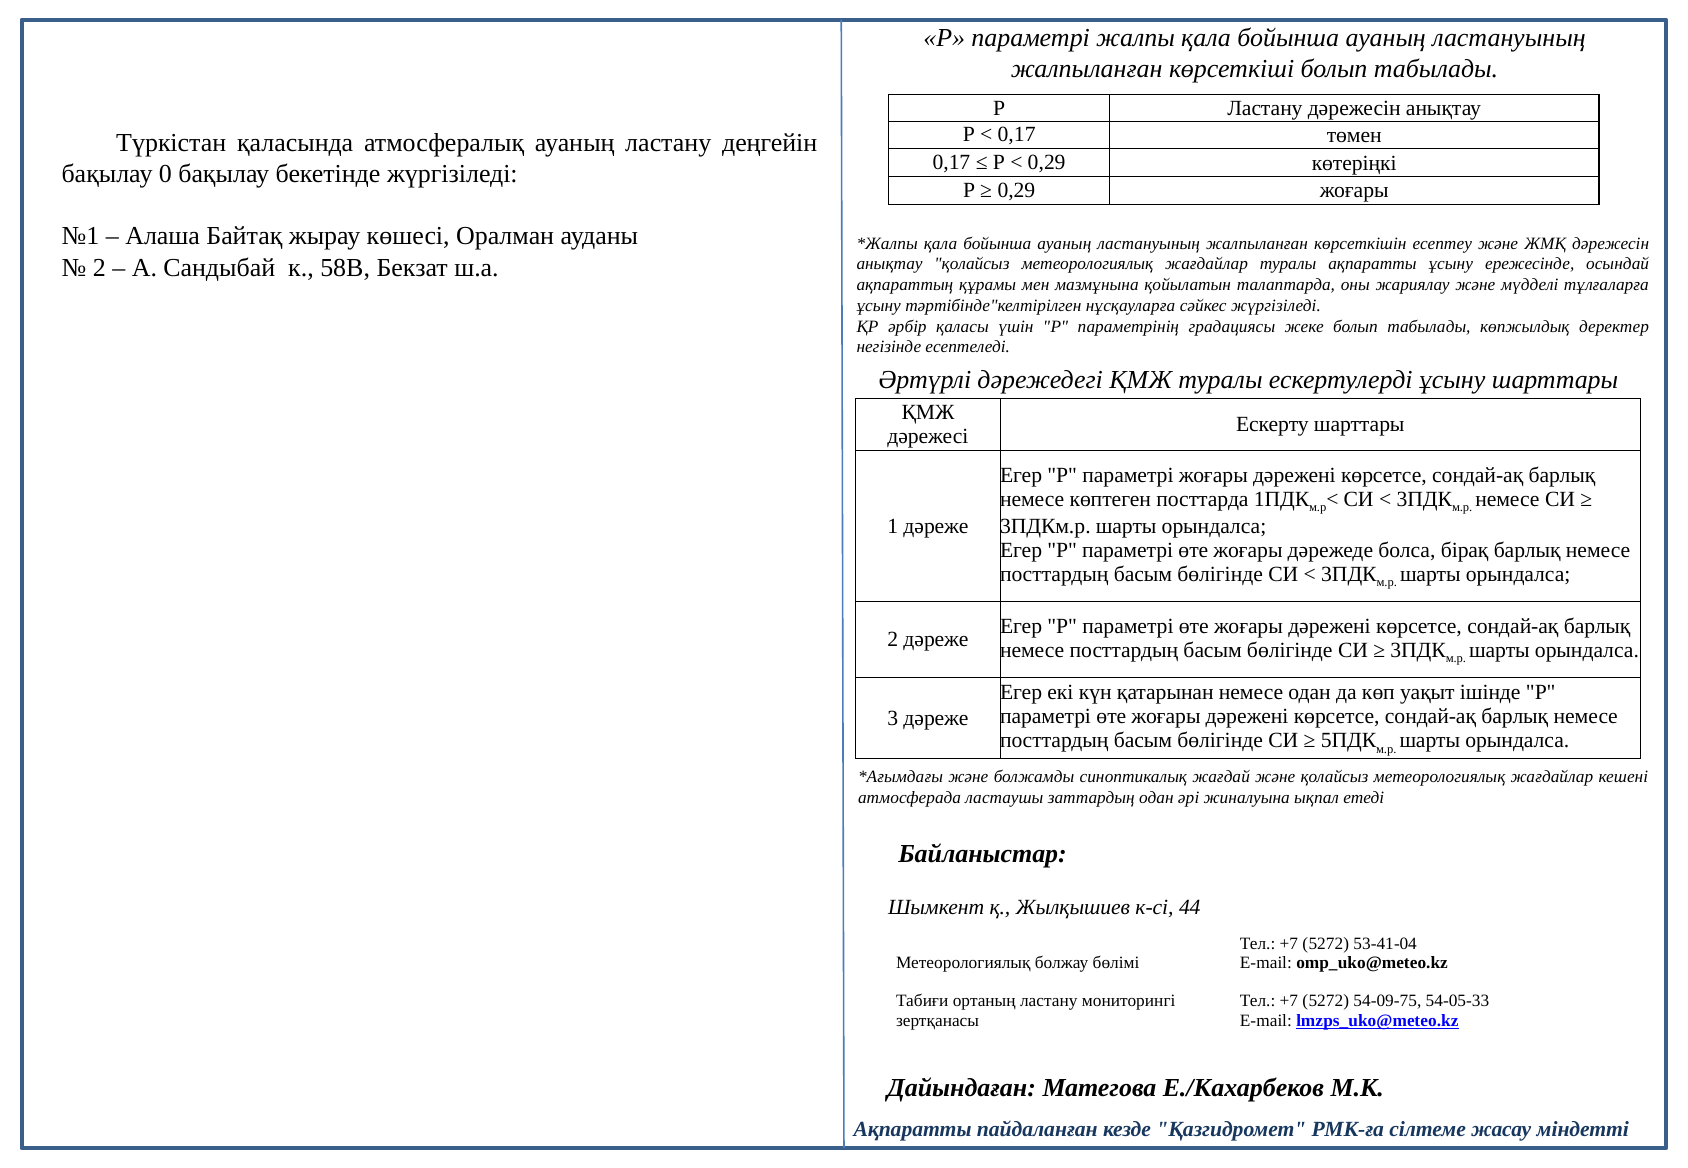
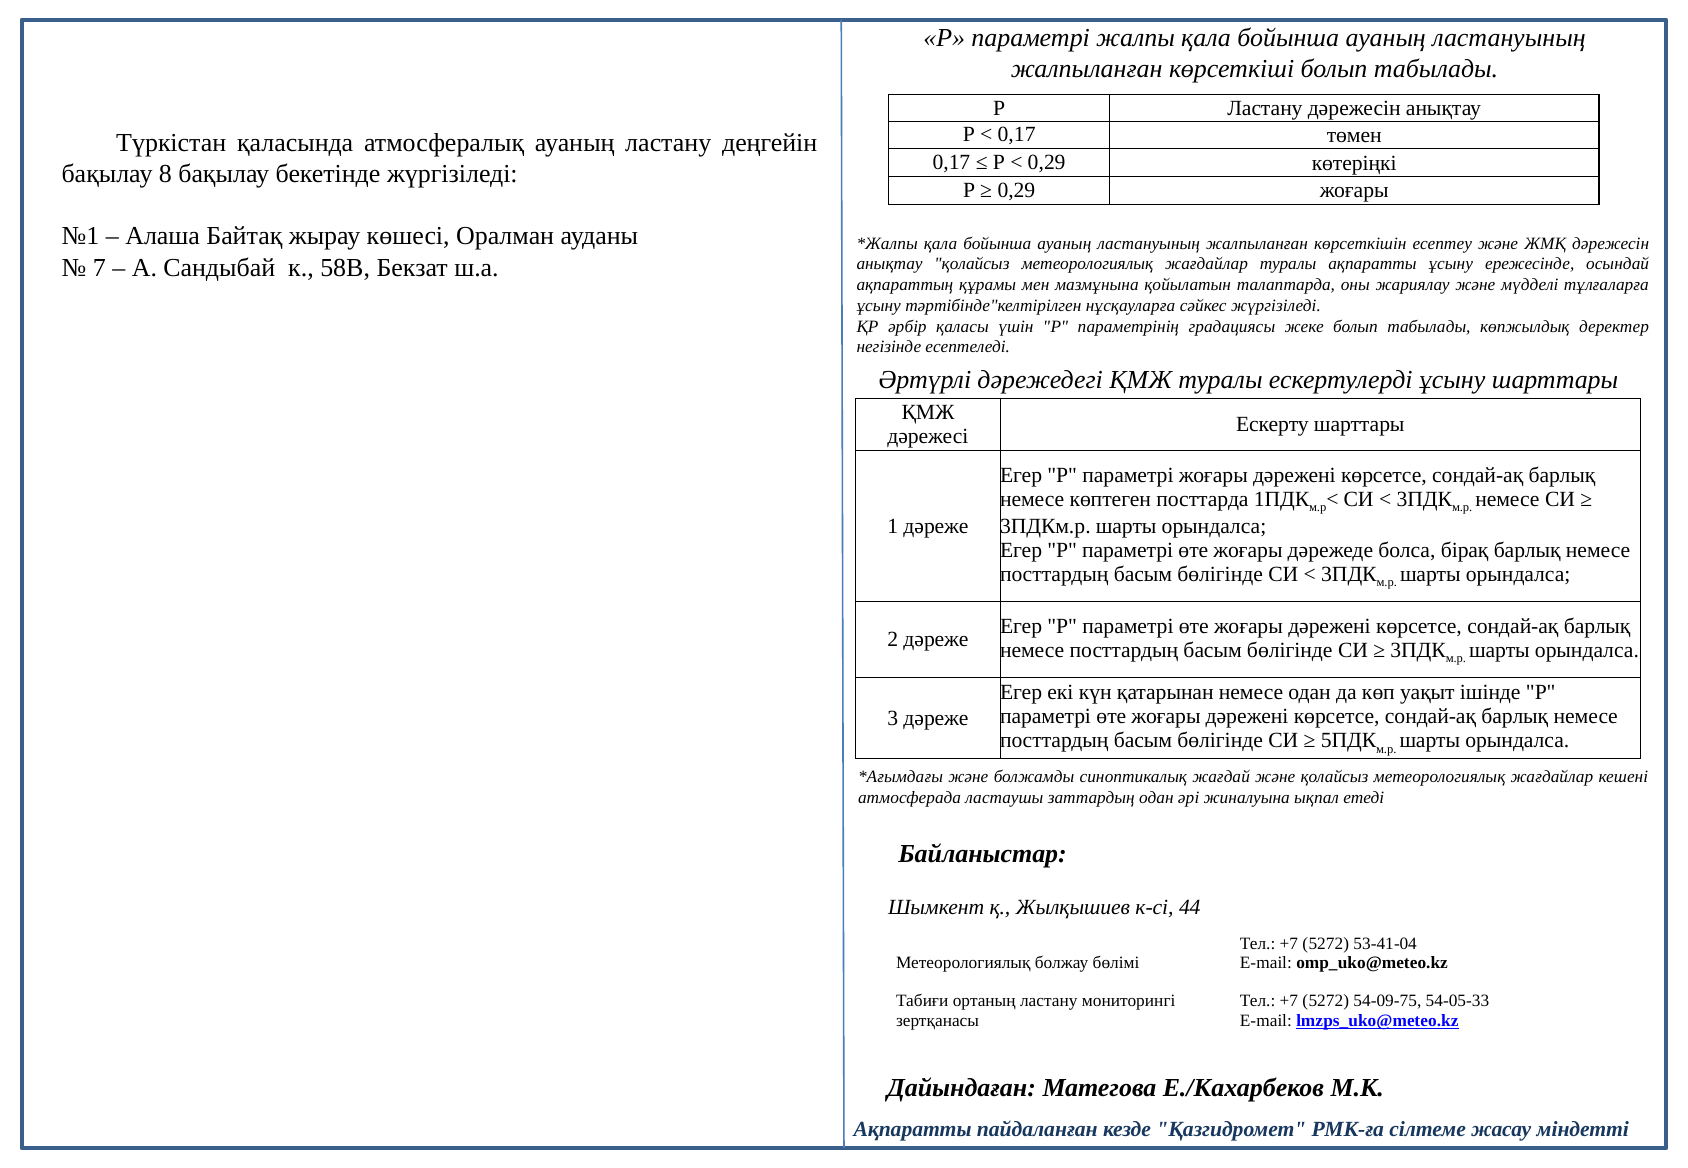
0: 0 -> 8 (165, 174)
2: 2 -> 7 (99, 268)
